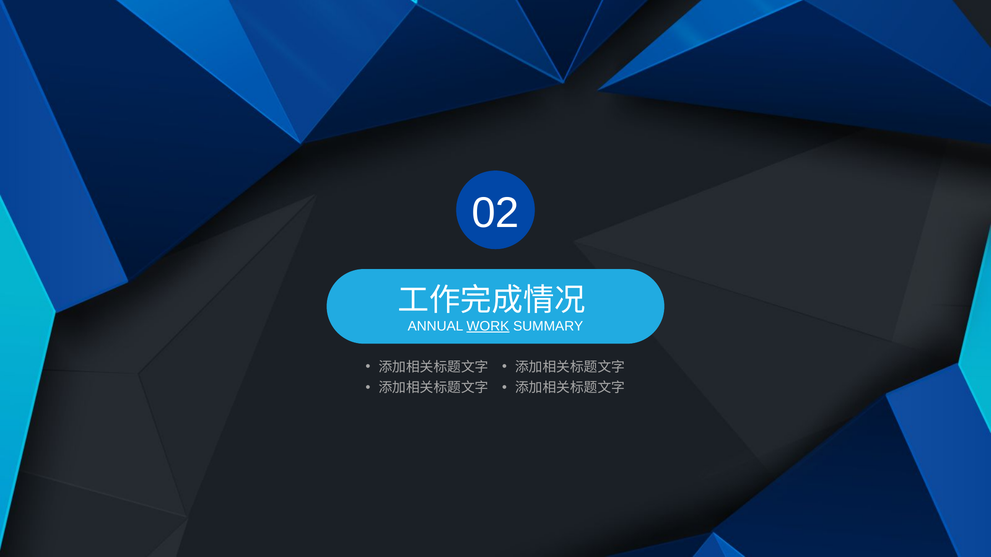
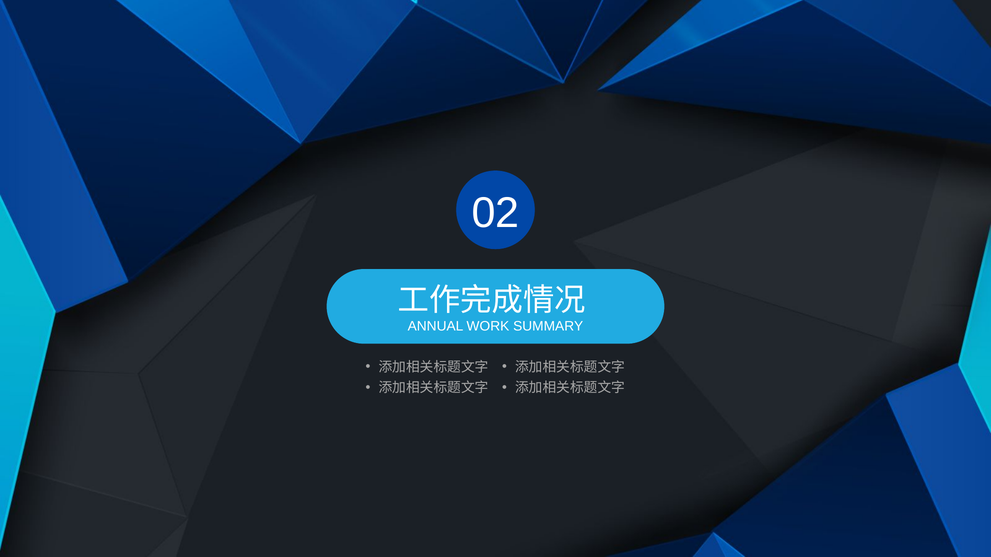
WORK underline: present -> none (488, 326)
